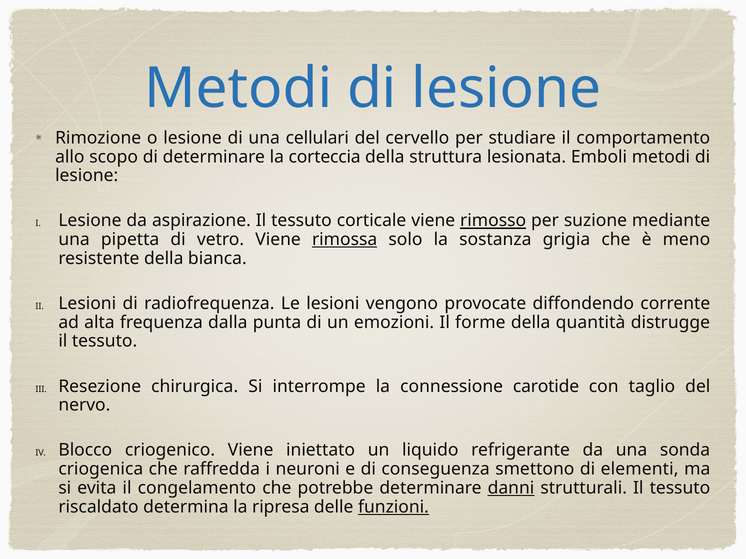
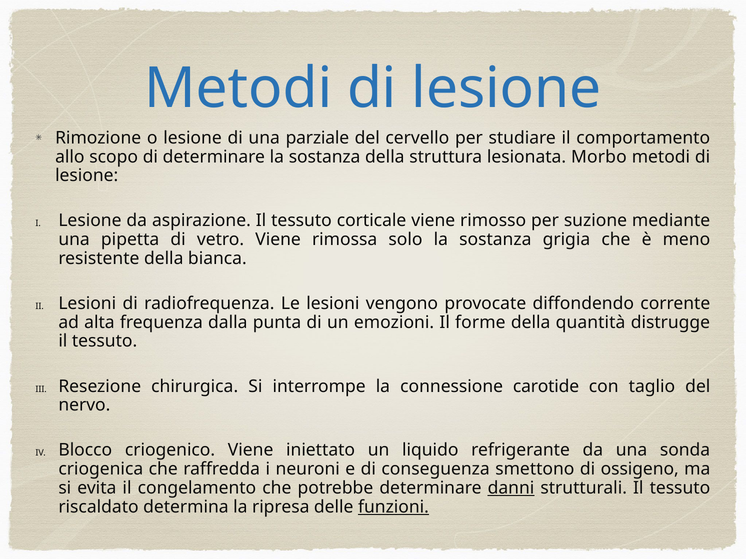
cellulari: cellulari -> parziale (317, 138)
determinare la corteccia: corteccia -> sostanza (325, 157)
Emboli: Emboli -> Morbo (599, 157)
rimosso underline: present -> none (493, 221)
rimossa underline: present -> none (345, 240)
elementi: elementi -> ossigeno (640, 469)
